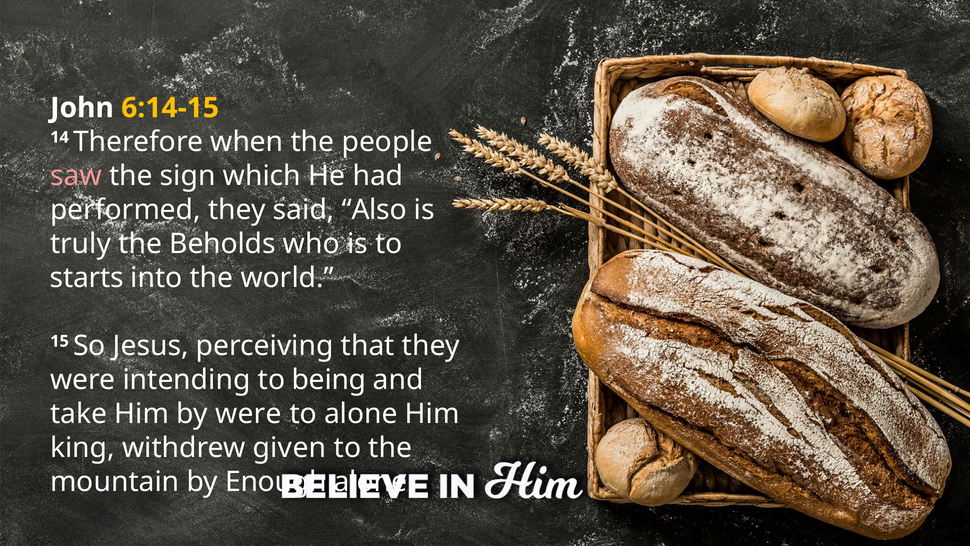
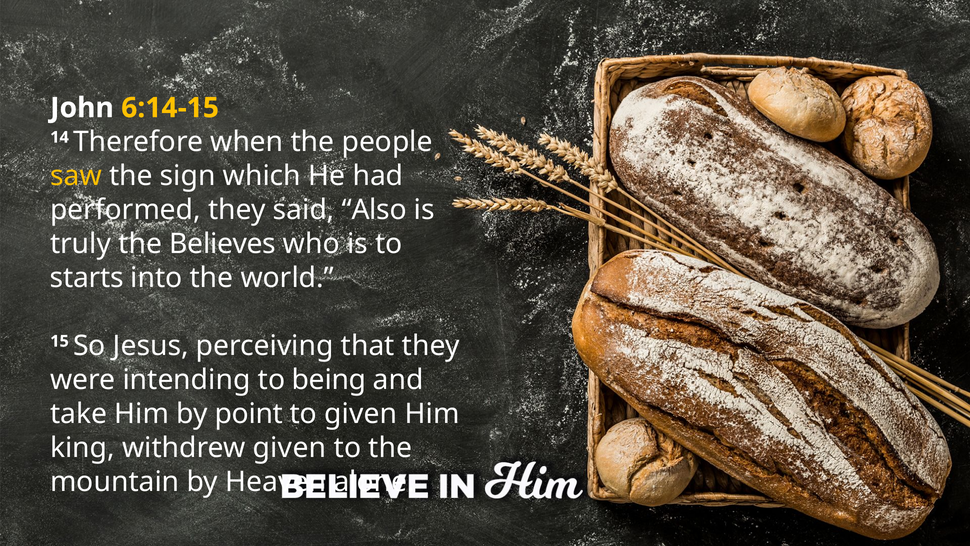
saw colour: pink -> yellow (76, 176)
Beholds: Beholds -> Believes (223, 244)
by were: were -> point (249, 413)
to alone: alone -> given (361, 413)
Enough: Enough -> Heaven (276, 481)
